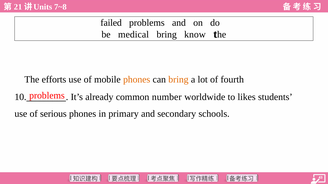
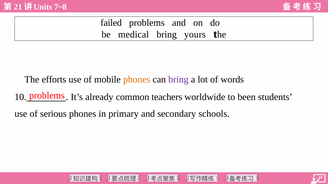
know: know -> yours (195, 35)
bring colour: orange -> purple (178, 80)
fourth: fourth -> words (232, 80)
number: number -> teachers (167, 97)
likes: likes -> been (247, 97)
